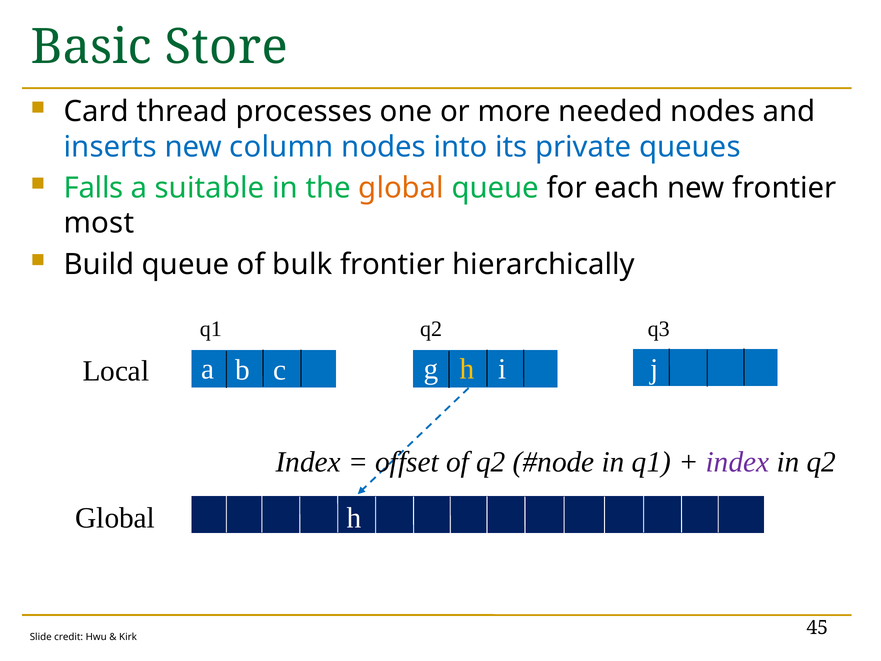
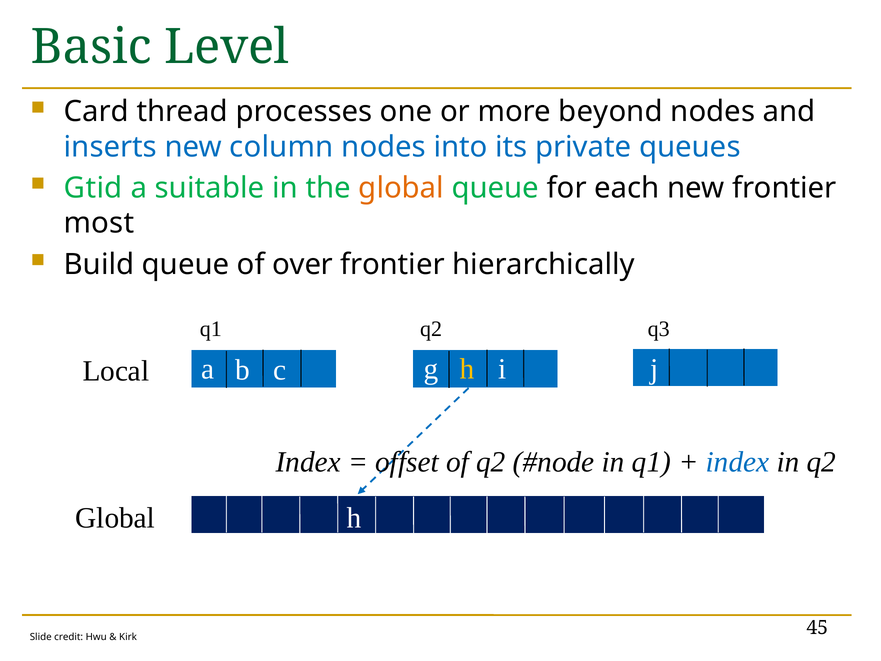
Store: Store -> Level (227, 47)
needed: needed -> beyond (611, 112)
Falls: Falls -> Gtid (93, 188)
bulk: bulk -> over (303, 264)
index colour: purple -> blue (737, 462)
